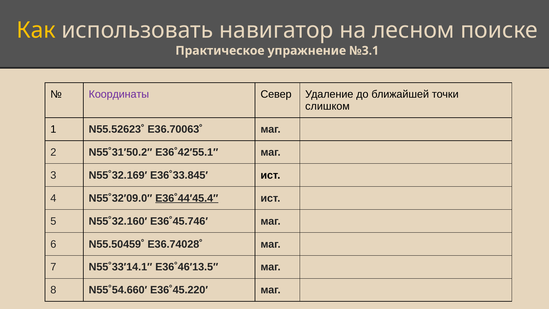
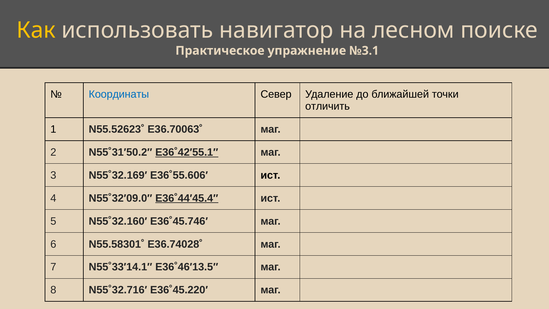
Координаты colour: purple -> blue (119, 94)
слишком: слишком -> отличить (328, 106)
E36˚42′55.1″ underline: none -> present (187, 152)
E36˚33.845′: E36˚33.845′ -> E36˚55.606′ (179, 175)
N55.50459˚: N55.50459˚ -> N55.58301˚ (117, 244)
N55˚54.660′: N55˚54.660′ -> N55˚32.716′ (118, 290)
